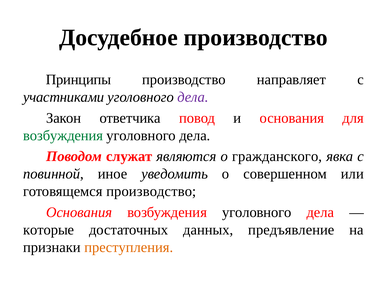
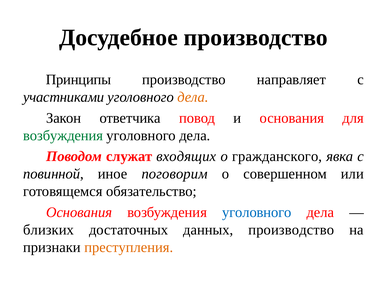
дела colour: purple -> orange (193, 97)
являются: являются -> входящих (186, 156)
уведомить: уведомить -> поговорим (175, 173)
готовящемся производство: производство -> обязательство (151, 191)
уголовного colour: black -> blue (257, 212)
которые: которые -> близких (49, 229)
данных предъявление: предъявление -> производство (291, 229)
